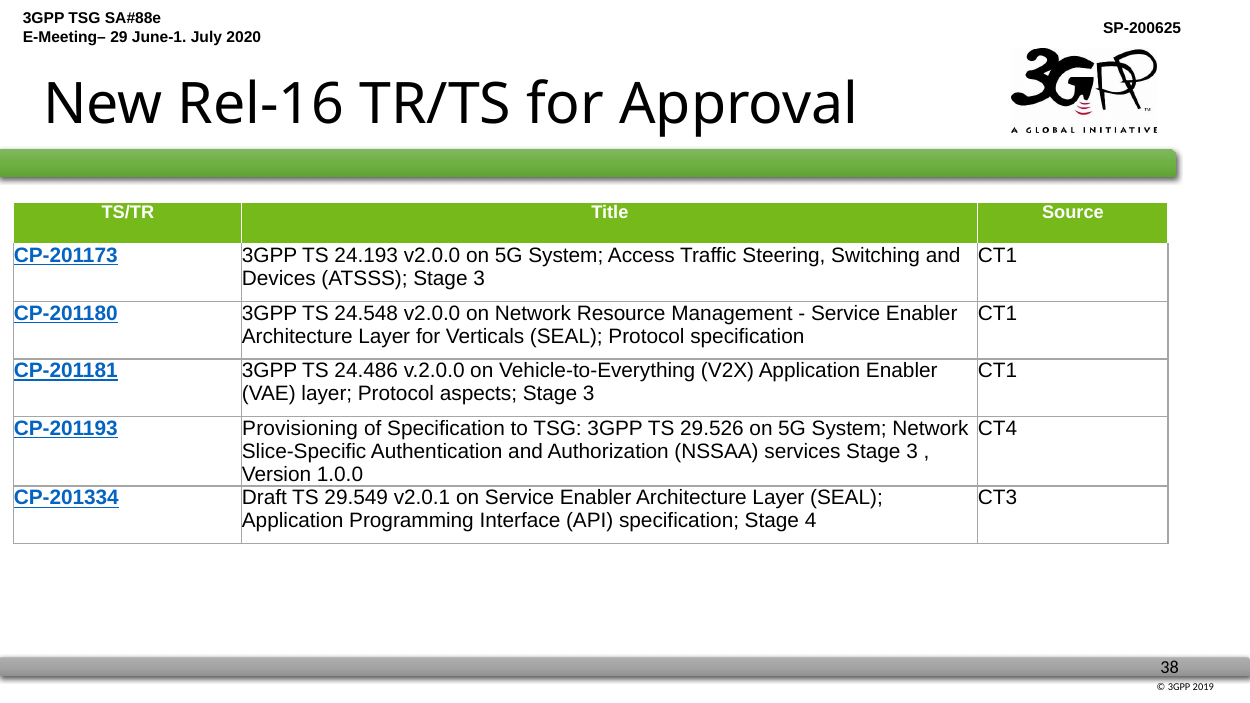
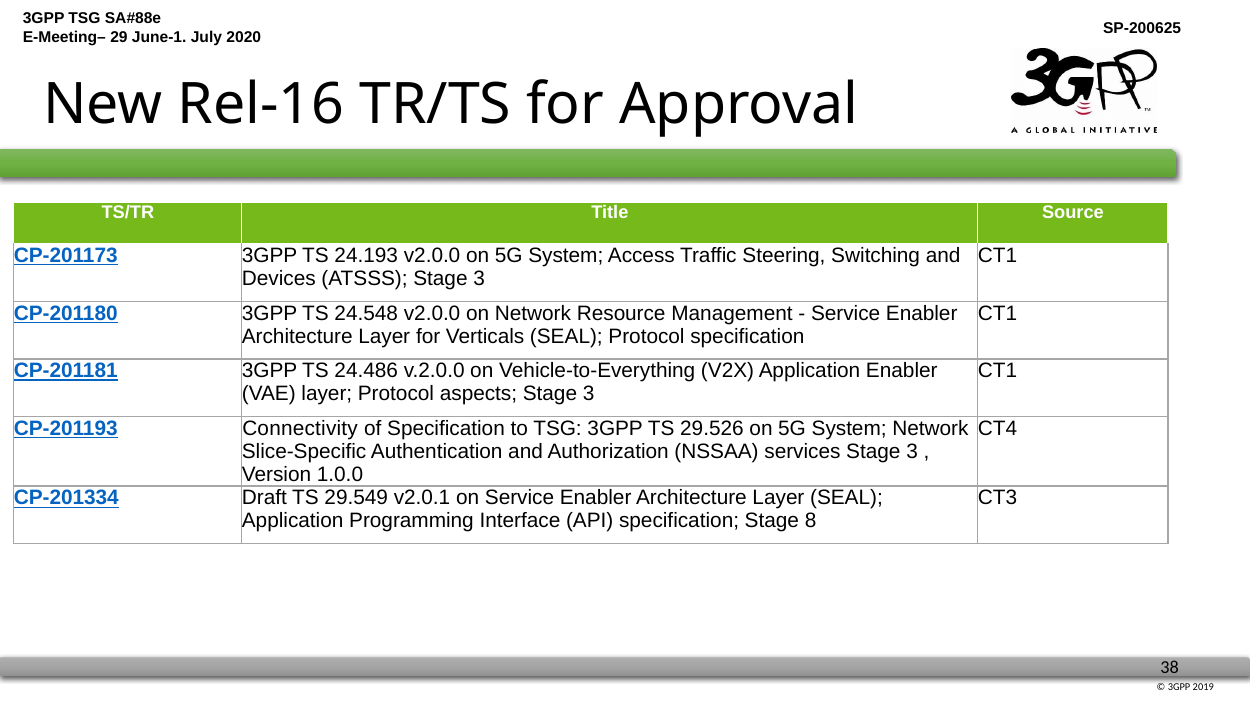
Provisioning: Provisioning -> Connectivity (300, 429)
4: 4 -> 8 (811, 521)
